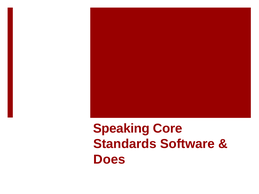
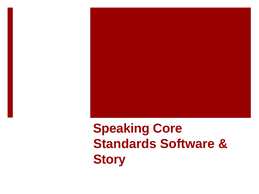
Does: Does -> Story (109, 160)
